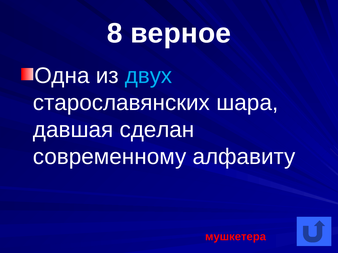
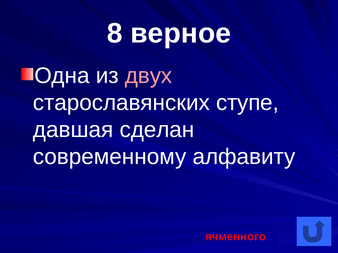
двух colour: light blue -> pink (149, 76)
шара: шара -> ступе (247, 103)
мушкетера: мушкетера -> ячменного (235, 237)
